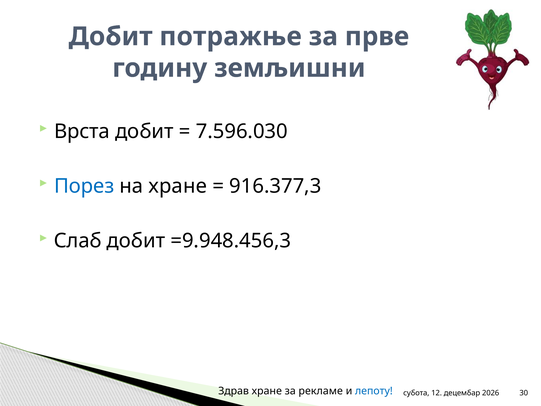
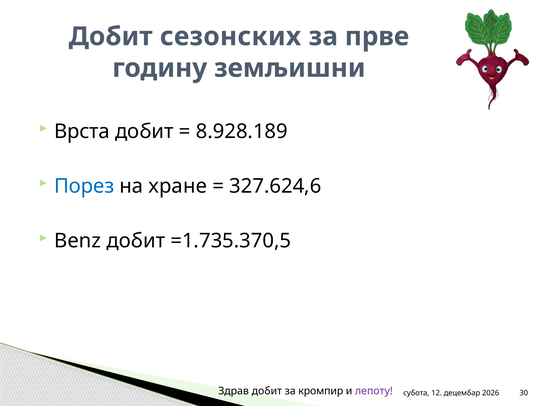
потражње: потражње -> сезонских (230, 37)
7.596.030: 7.596.030 -> 8.928.189 (242, 131)
916.377,3: 916.377,3 -> 327.624,6 (275, 186)
Слаб: Слаб -> Benz (78, 241)
=9.948.456,3: =9.948.456,3 -> =1.735.370,5 (231, 241)
Здрав хране: хране -> добит (267, 391)
рекламе: рекламе -> кромпир (321, 391)
лепоту colour: blue -> purple (374, 391)
